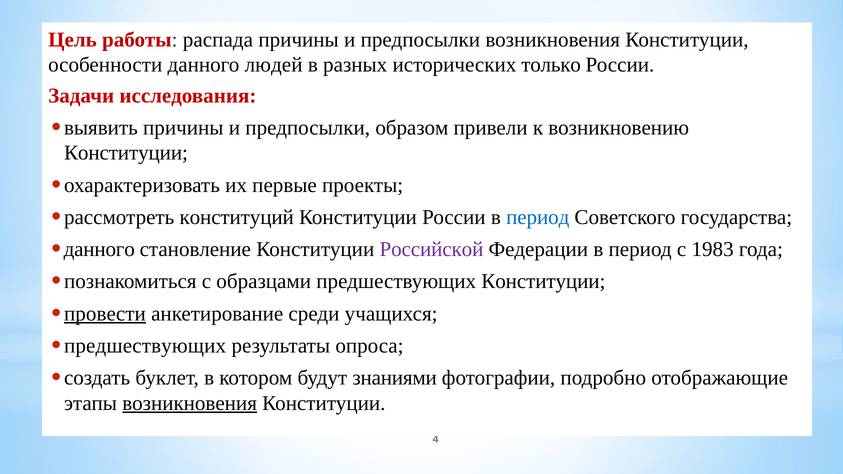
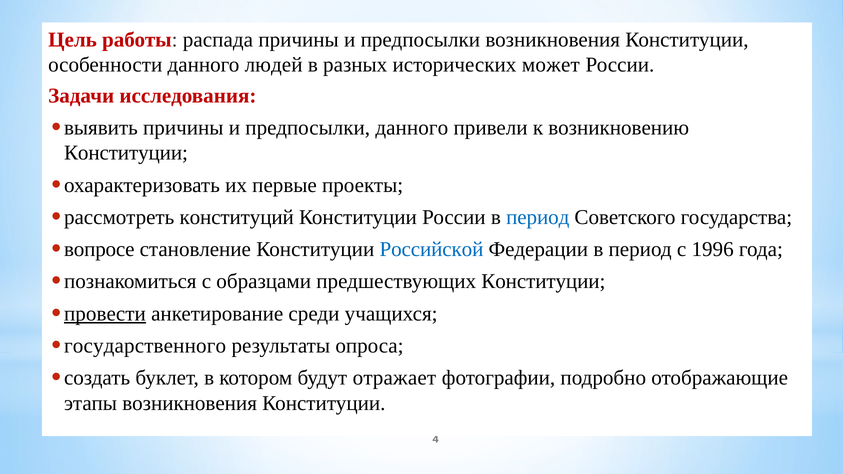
только: только -> может (551, 65)
предпосылки образом: образом -> данного (412, 128)
данного: данного -> вопросе (99, 249)
Российской colour: purple -> blue (431, 249)
1983: 1983 -> 1996 (713, 249)
предшествующих: предшествующих -> государственного (145, 346)
знаниями: знаниями -> отражает (394, 378)
возникновения underline: present -> none (190, 403)
